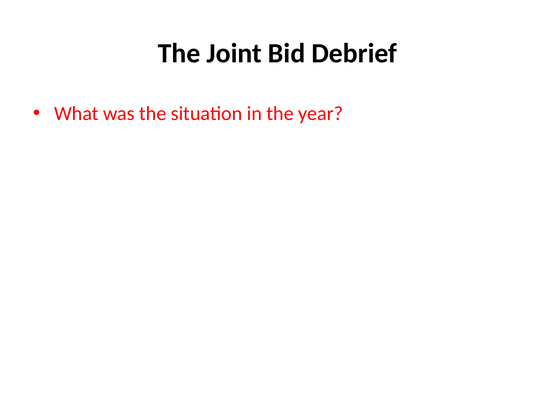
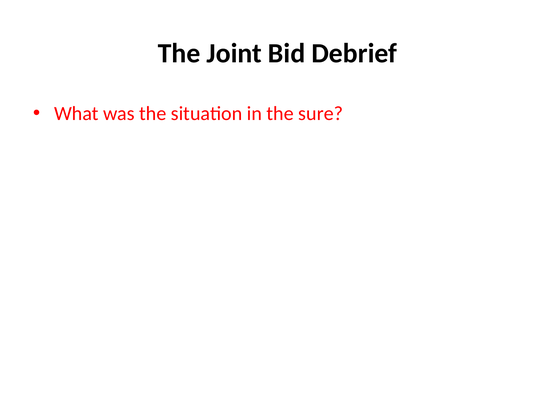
year: year -> sure (321, 113)
